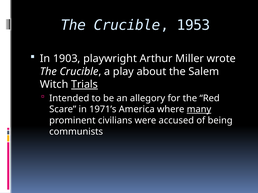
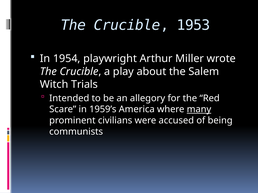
1903: 1903 -> 1954 (67, 59)
Trials underline: present -> none (84, 85)
1971’s: 1971’s -> 1959’s (103, 110)
